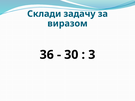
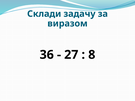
30: 30 -> 27 (71, 55)
3: 3 -> 8 (92, 55)
